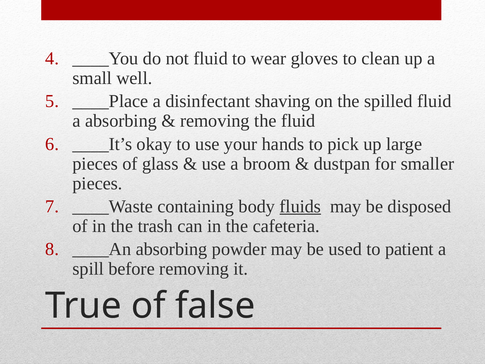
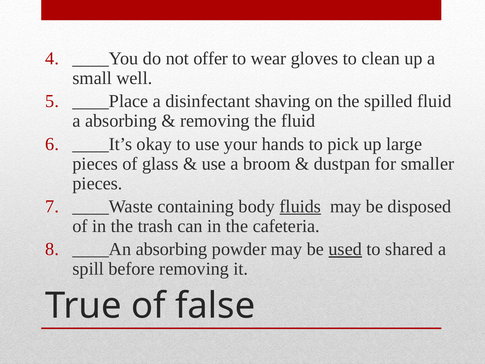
not fluid: fluid -> offer (211, 58)
used underline: none -> present (345, 249)
patient: patient -> shared (409, 249)
